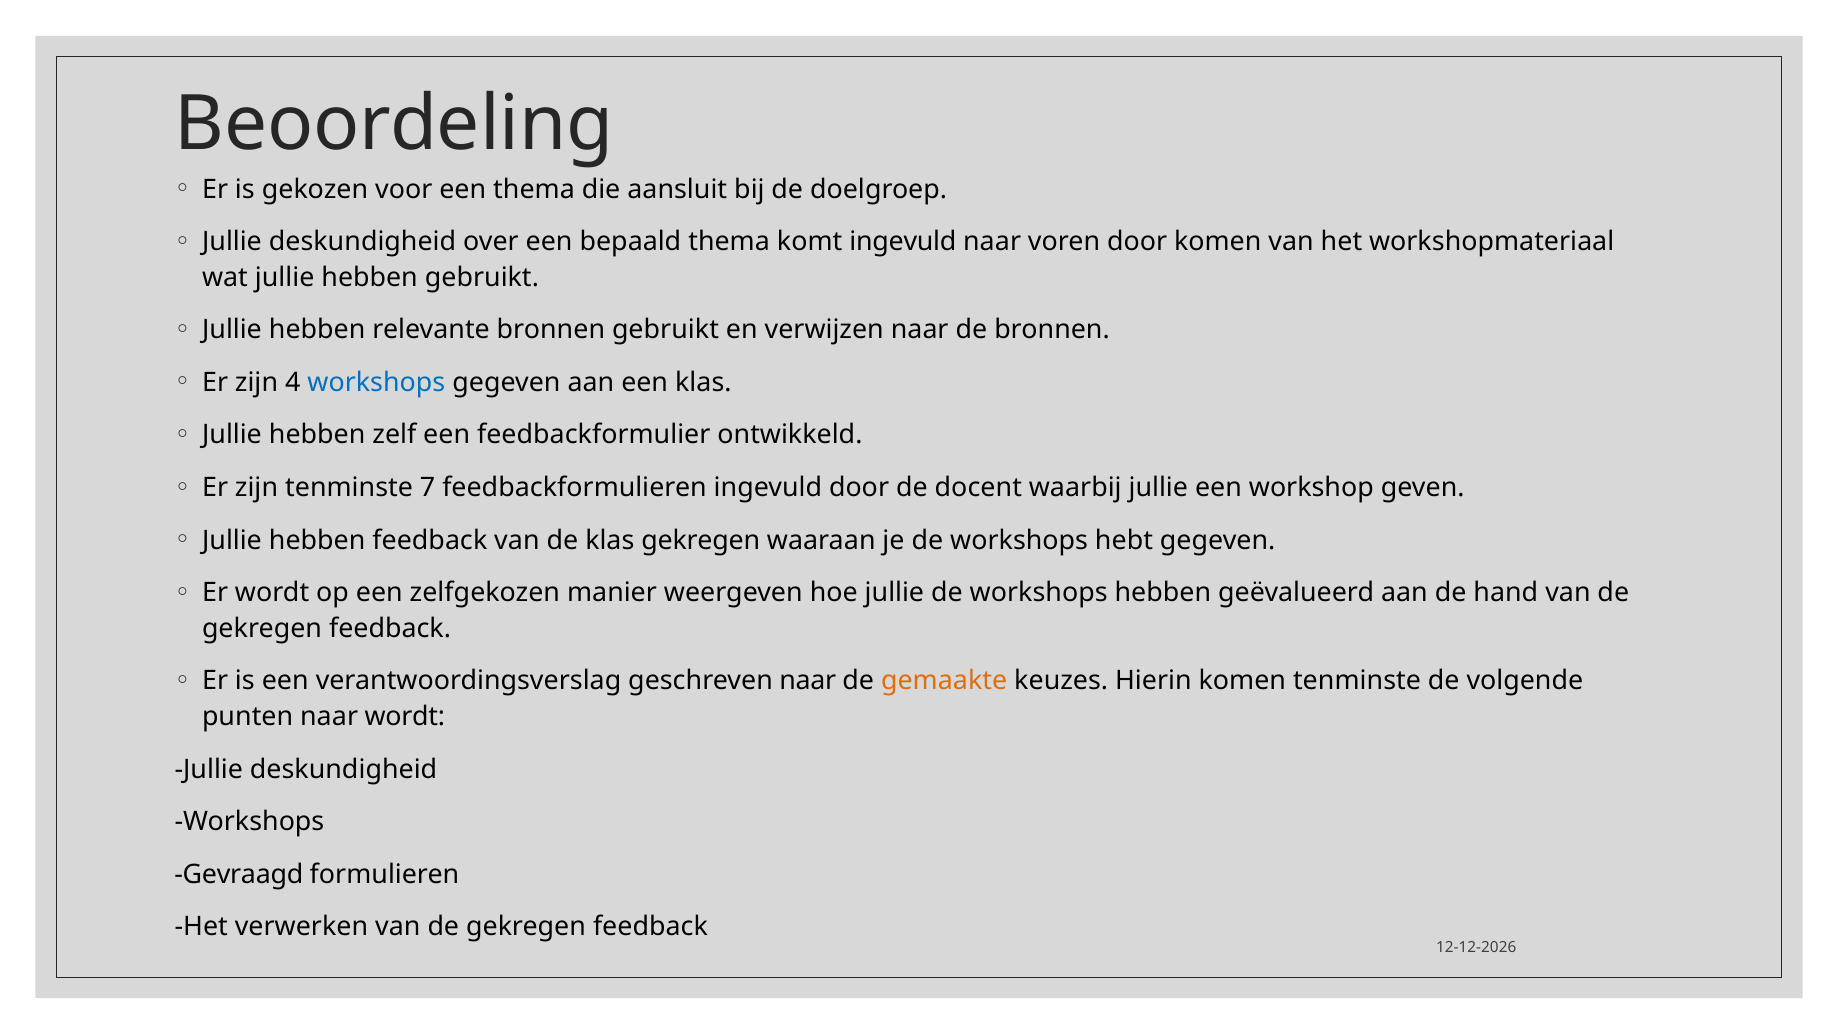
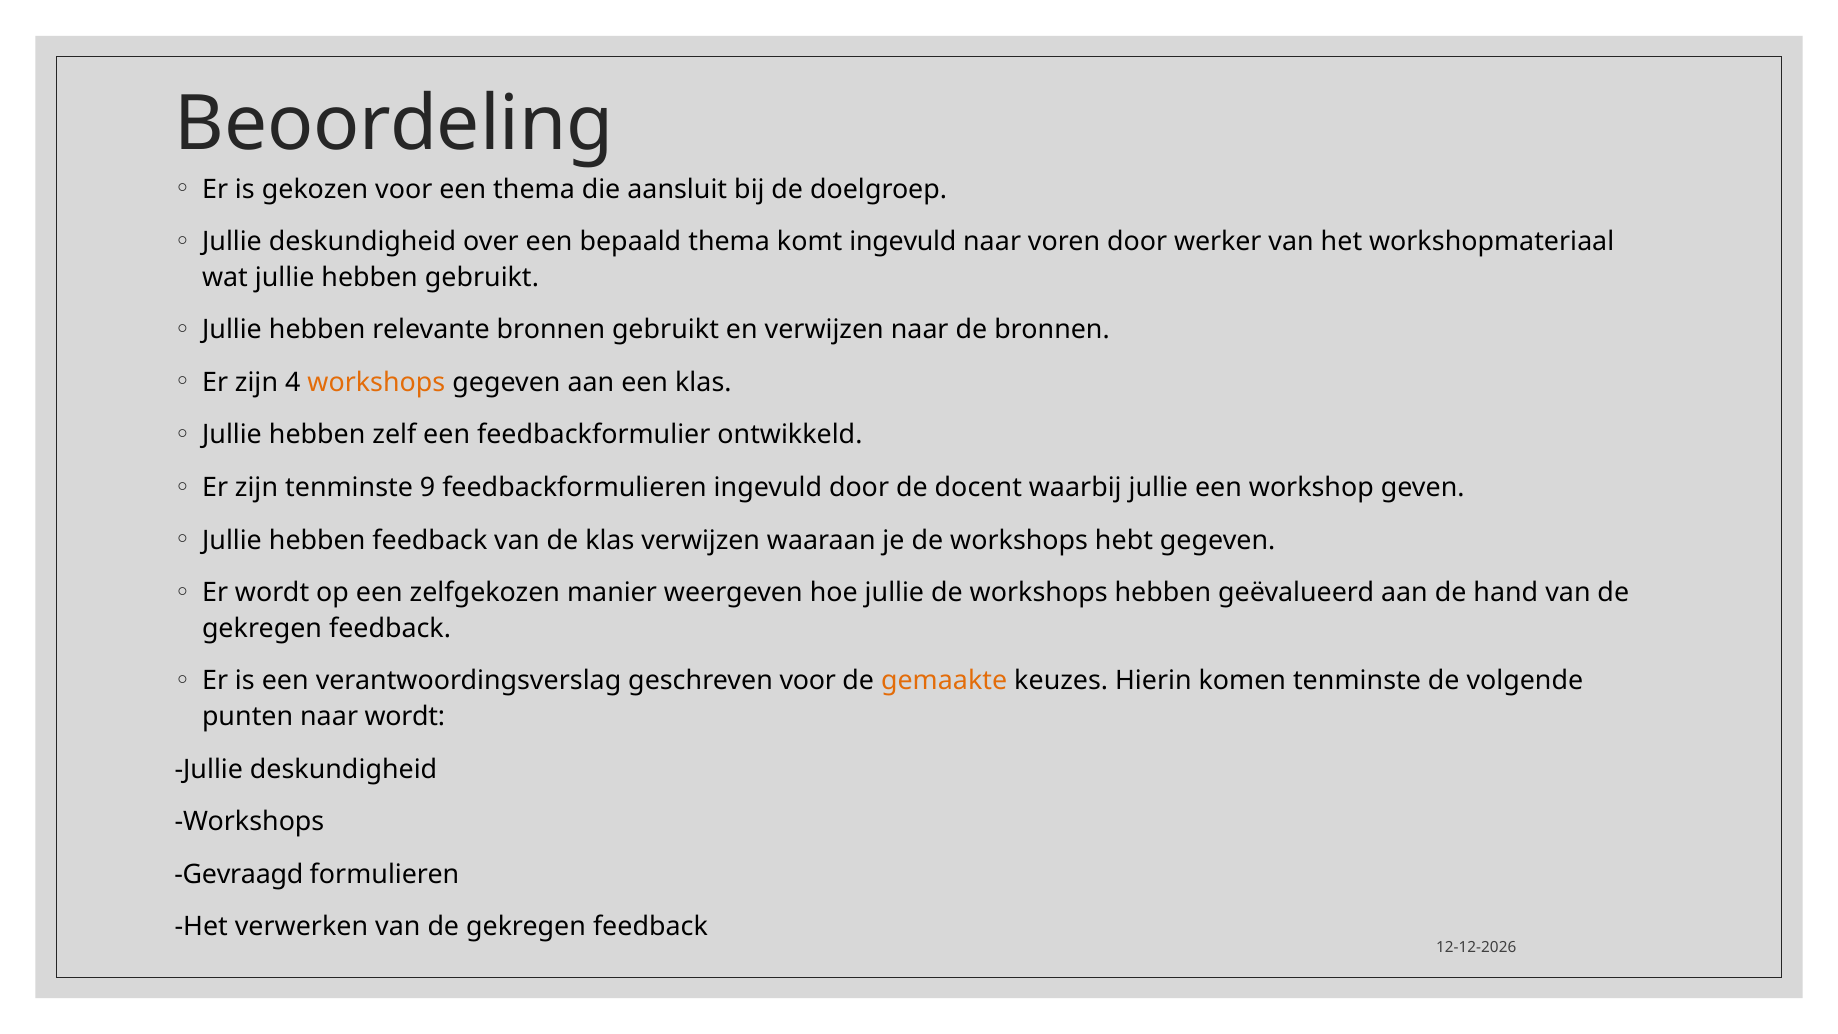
door komen: komen -> werker (1218, 242)
workshops colour: blue -> orange (376, 382)
7: 7 -> 9 (427, 488)
klas gekregen: gekregen -> verwijzen (701, 540)
geschreven naar: naar -> voor (808, 681)
